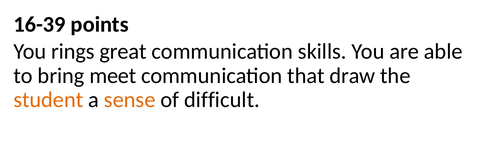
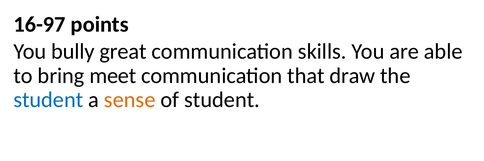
16-39: 16-39 -> 16-97 (40, 25)
rings: rings -> bully (73, 52)
student colour: orange -> blue (48, 100)
of difficult: difficult -> student (222, 100)
